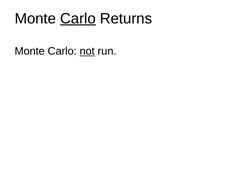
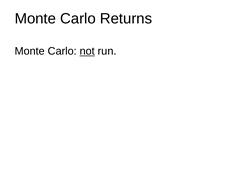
Carlo underline: present -> none (78, 19)
